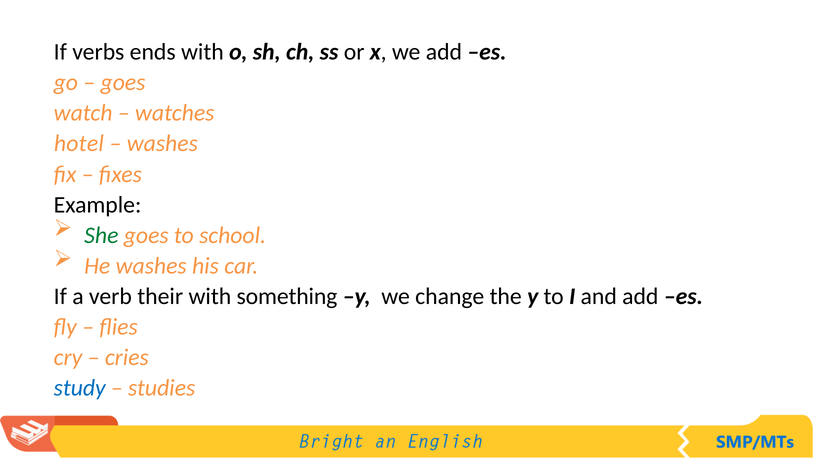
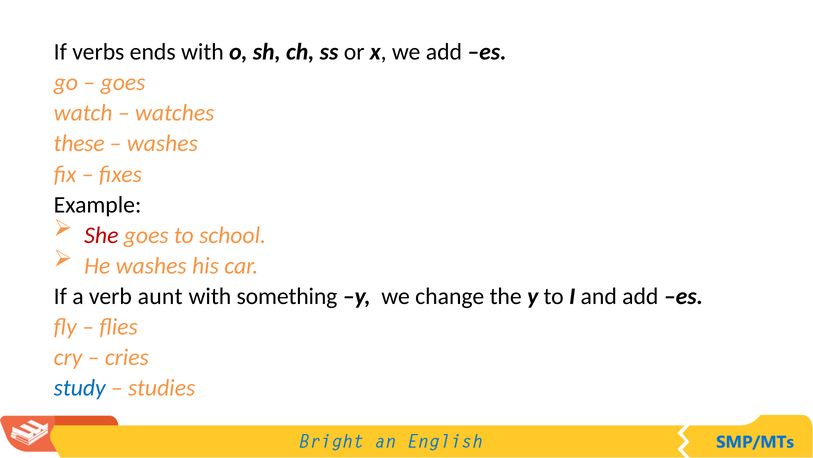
hotel: hotel -> these (79, 143)
She colour: green -> red (101, 235)
their: their -> aunt (160, 296)
